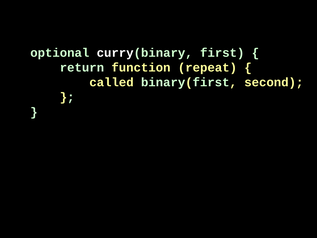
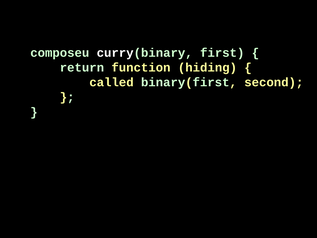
optional: optional -> composeu (60, 53)
repeat: repeat -> hiding (207, 67)
